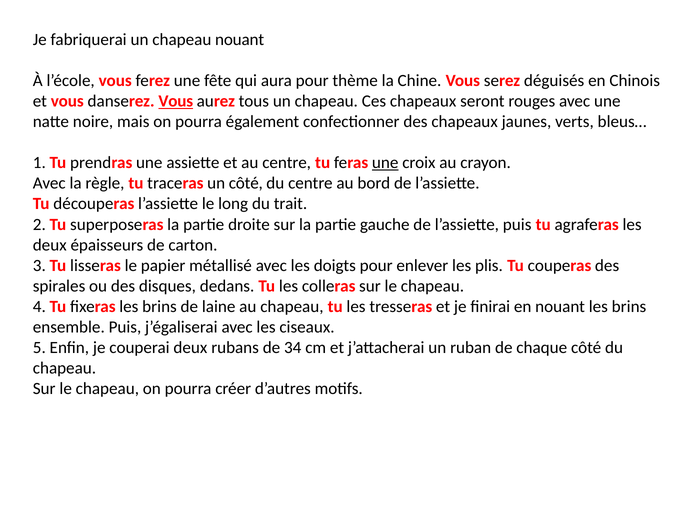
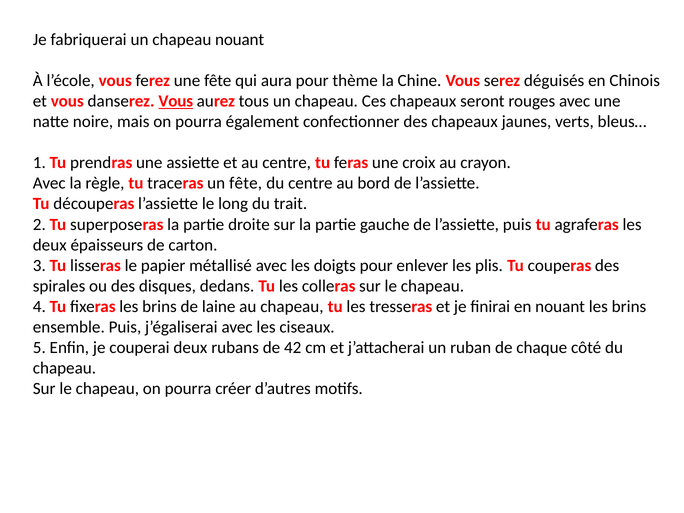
une underline: present -> none (385, 163)
un côté: côté -> fête (246, 183)
34: 34 -> 42 (293, 347)
